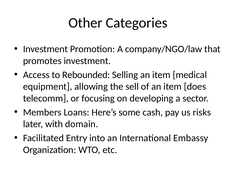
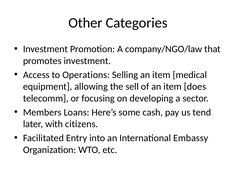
Rebounded: Rebounded -> Operations (86, 75)
risks: risks -> tend (202, 112)
domain: domain -> citizens (82, 124)
